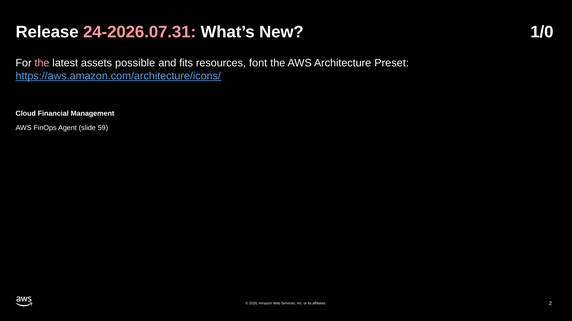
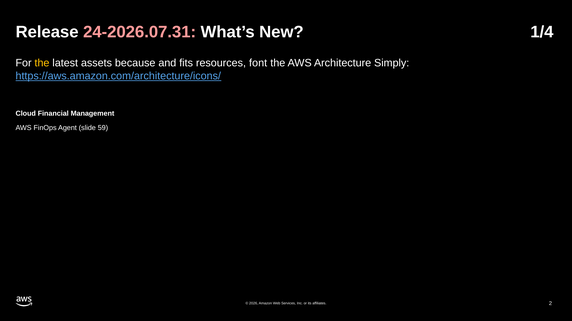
1/0: 1/0 -> 1/4 (542, 32)
the colour: pink -> yellow (42, 63)
possible: possible -> because (135, 63)
Preset: Preset -> Simply (392, 63)
